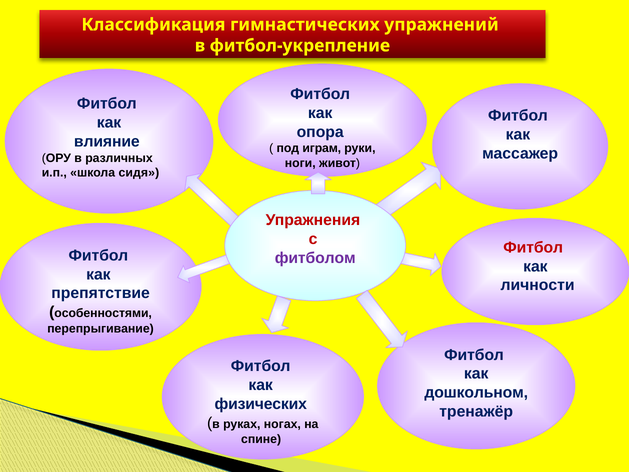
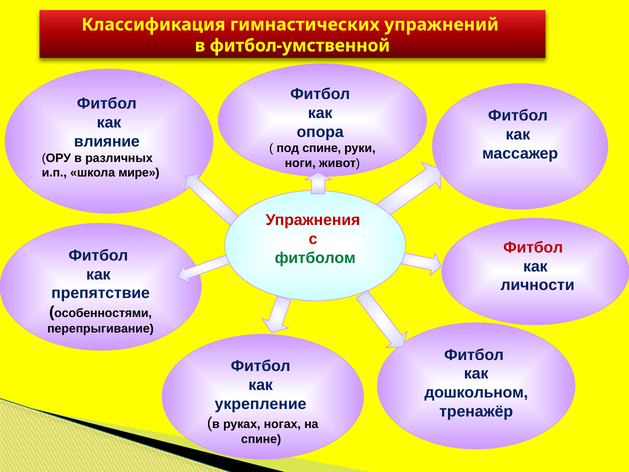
фитбол-укрепление: фитбол-укрепление -> фитбол-умственной (300, 46)
под играм: играм -> спине (322, 148)
сидя: сидя -> мире (139, 173)
фитболом colour: purple -> green (315, 258)
физических: физических -> укрепление (261, 404)
